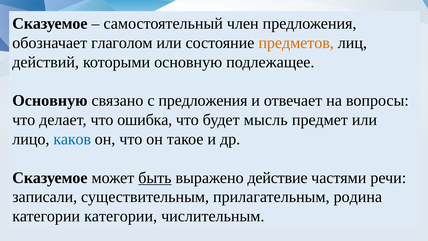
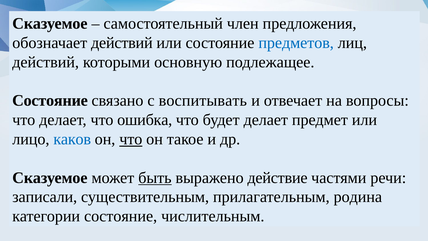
обозначает глаголом: глаголом -> действий (122, 43)
предметов colour: orange -> blue (296, 43)
Основную: Основную -> Состояние (50, 101)
с предложения: предложения -> воспитывать (203, 101)
будет мысль: мысль -> делает (266, 120)
что underline: none -> present (131, 139)
категории категории: категории -> состояние (121, 216)
